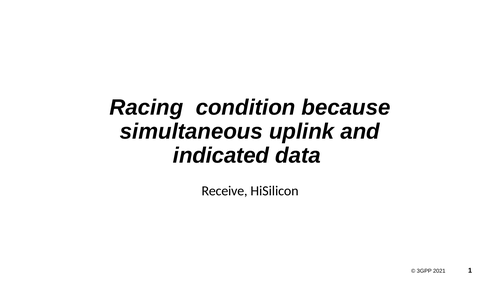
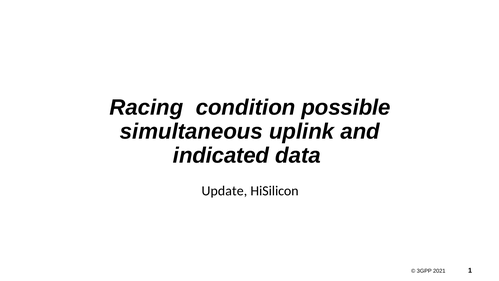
because: because -> possible (346, 107)
Receive: Receive -> Update (224, 191)
